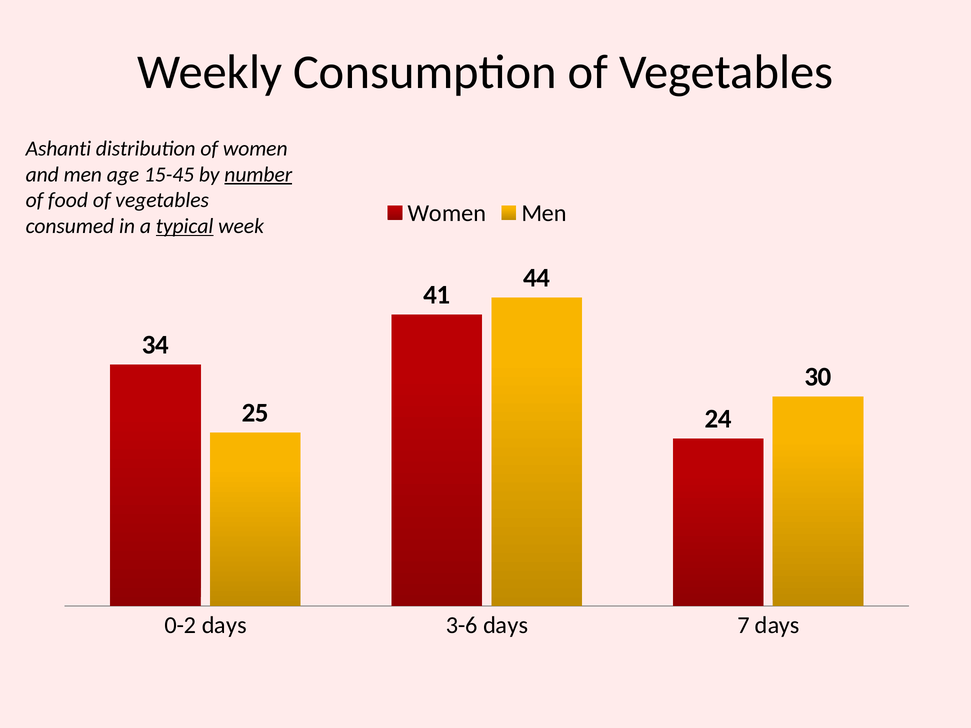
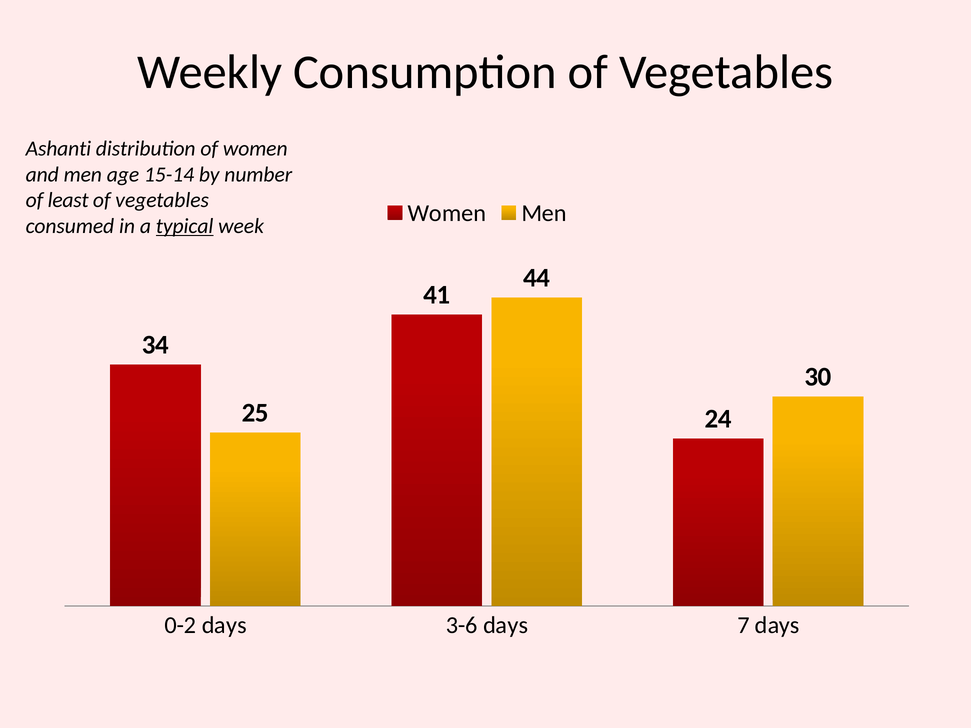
15-45: 15-45 -> 15-14 (169, 175)
number underline: present -> none (258, 175)
food: food -> least (68, 200)
